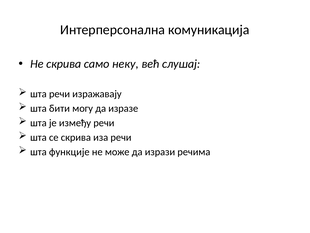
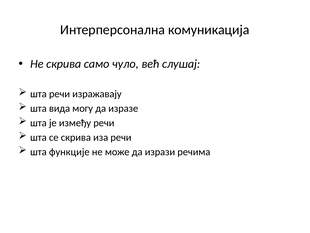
неку: неку -> чуло (125, 64)
бити: бити -> вида (60, 108)
